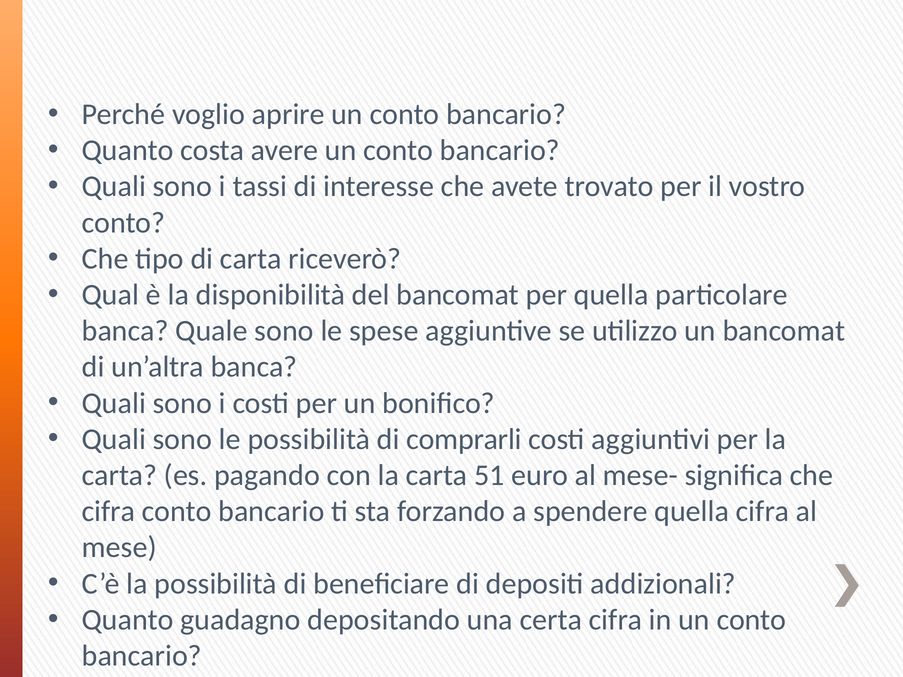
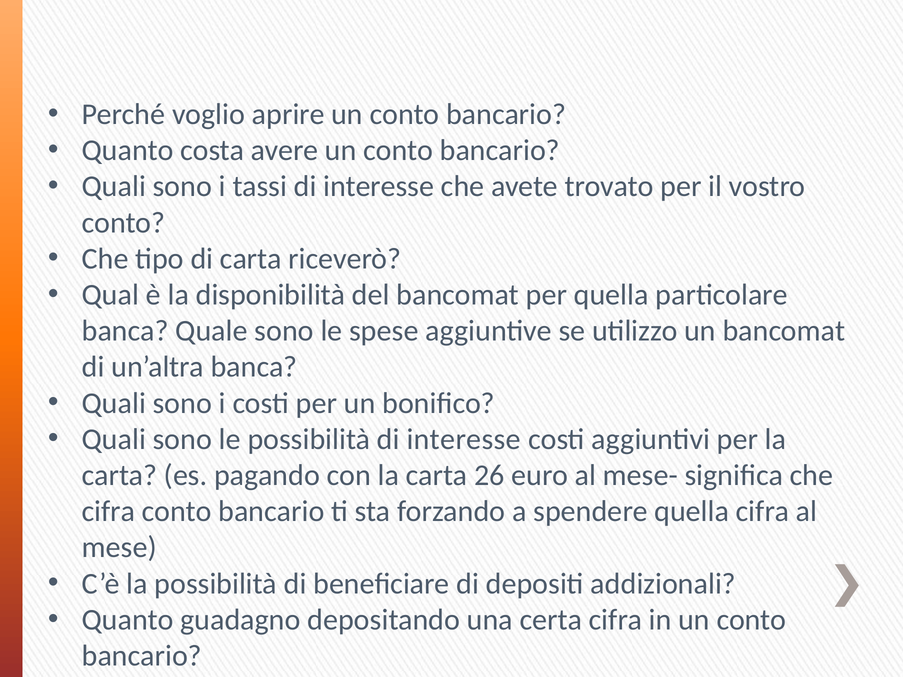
possibilità di comprarli: comprarli -> interesse (464, 439)
51: 51 -> 26 (489, 476)
